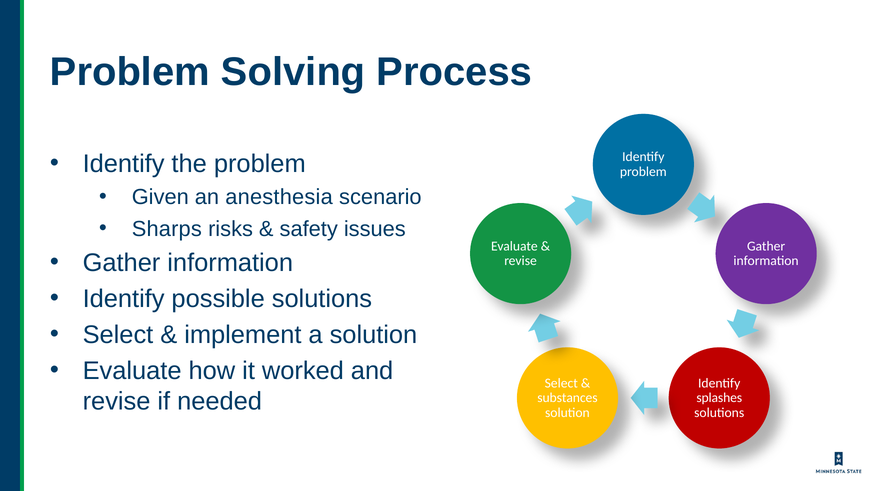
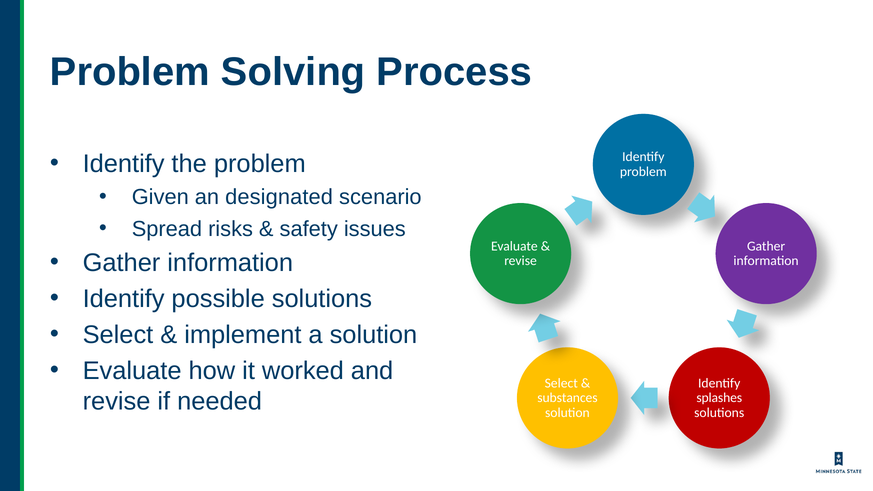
anesthesia: anesthesia -> designated (279, 197)
Sharps: Sharps -> Spread (167, 229)
